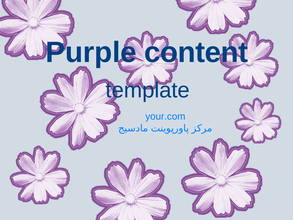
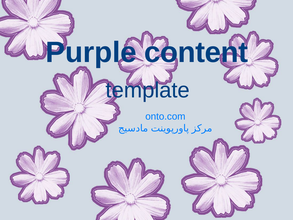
your.com: your.com -> onto.com (165, 116)
